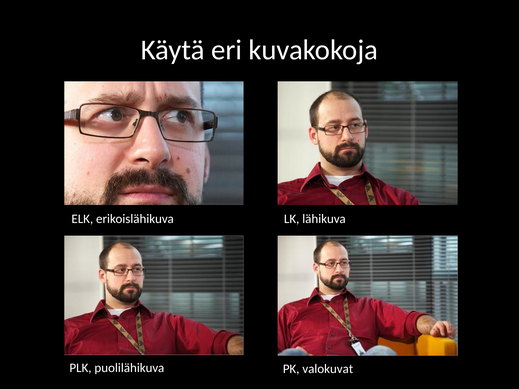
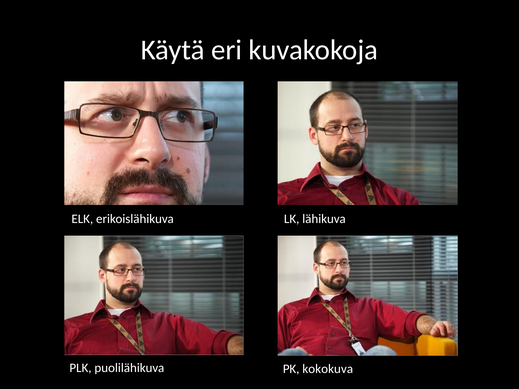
valokuvat: valokuvat -> kokokuva (328, 369)
